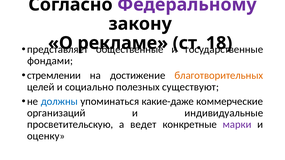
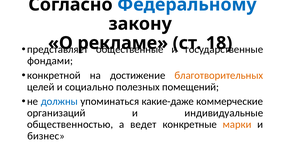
Федеральному colour: purple -> blue (187, 5)
стремлении: стремлении -> конкретной (54, 76)
существуют: существуют -> помещений (191, 87)
просветительскую: просветительскую -> общественностью (70, 125)
марки colour: purple -> orange (237, 125)
оценку: оценку -> бизнес (46, 136)
